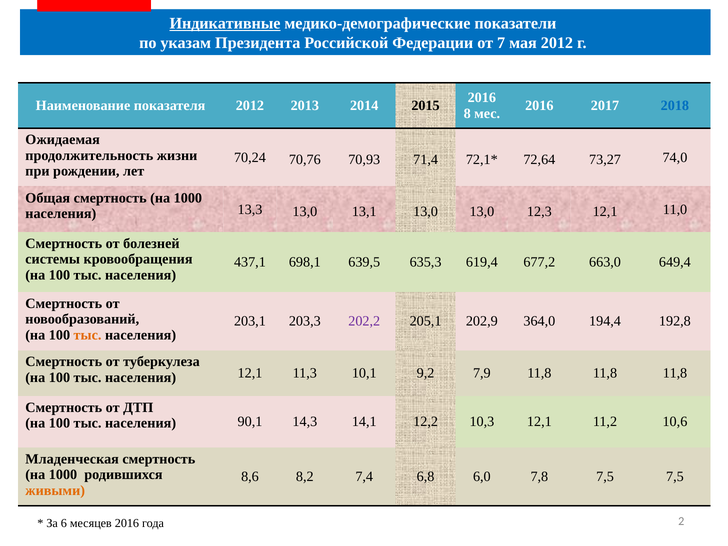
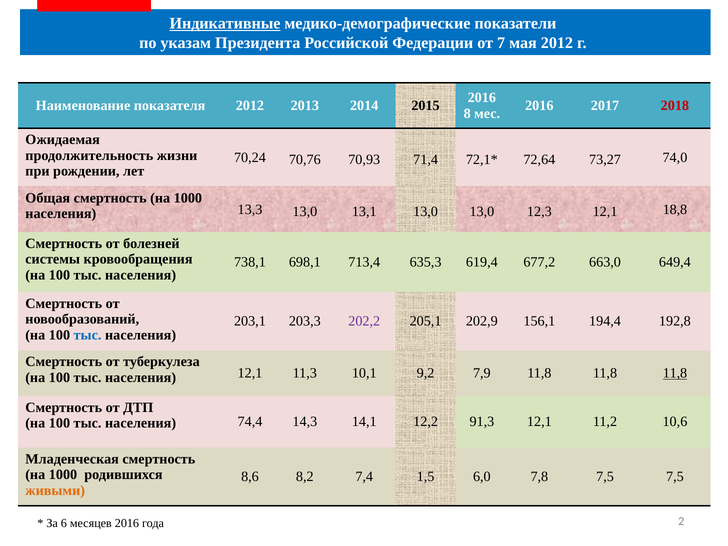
2018 colour: blue -> red (675, 106)
11,0: 11,0 -> 18,8 (675, 209)
437,1: 437,1 -> 738,1 (250, 262)
639,5: 639,5 -> 713,4 (364, 262)
364,0: 364,0 -> 156,1 (539, 321)
тыс colour: orange -> blue (88, 335)
11,8 underline: none -> present (675, 373)
90,1: 90,1 -> 74,4 (250, 422)
10,3: 10,3 -> 91,3 (482, 422)
6,8: 6,8 -> 1,5 (426, 477)
